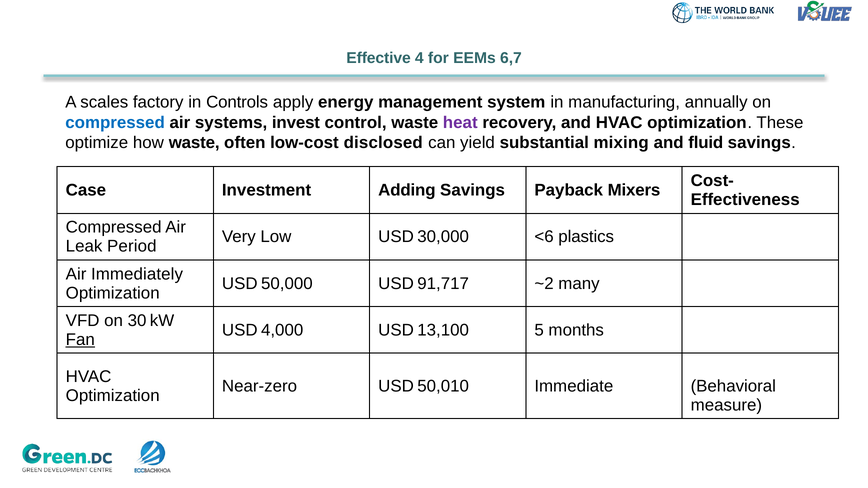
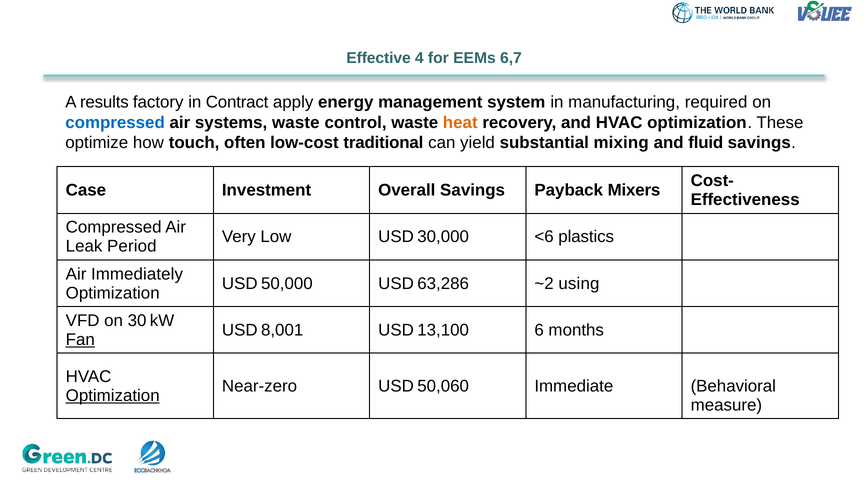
scales: scales -> results (104, 102)
Controls: Controls -> Contract (237, 102)
annually: annually -> required (716, 102)
systems invest: invest -> waste (296, 123)
heat colour: purple -> orange (460, 123)
how waste: waste -> touch (194, 143)
disclosed: disclosed -> traditional (383, 143)
Adding: Adding -> Overall (407, 190)
91,717: 91,717 -> 63,286 (443, 284)
many: many -> using (579, 284)
4,000: 4,000 -> 8,001 (282, 330)
5: 5 -> 6 (539, 330)
50,010: 50,010 -> 50,060 (443, 386)
Optimization underline: none -> present (113, 396)
